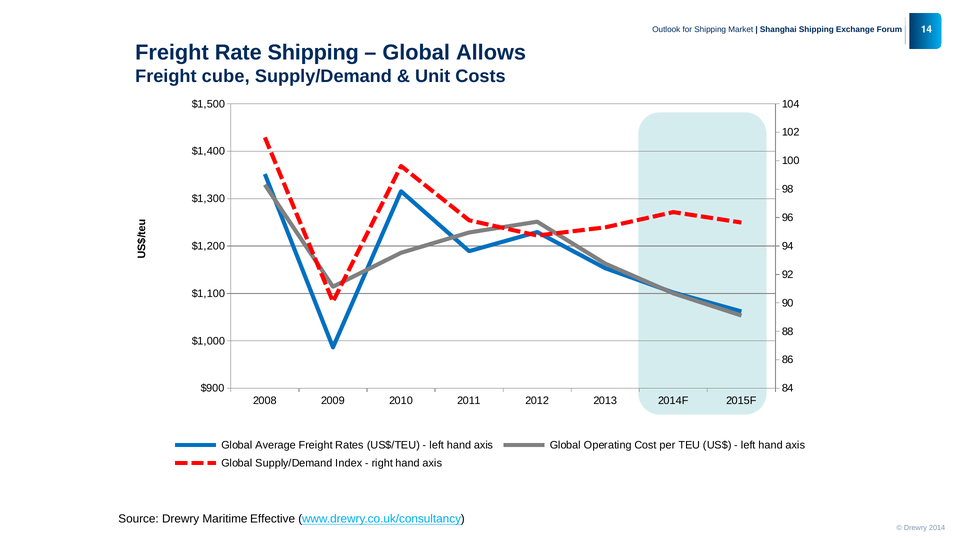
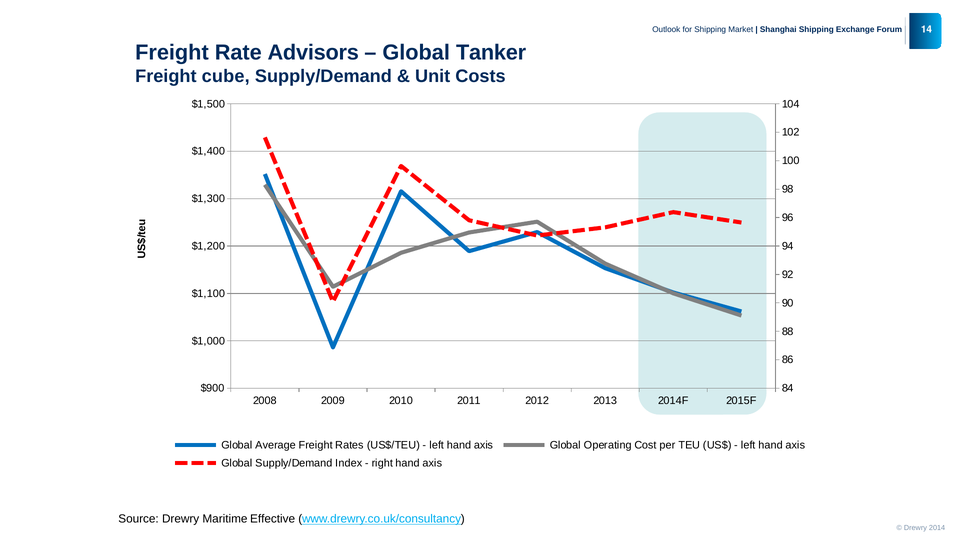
Rate Shipping: Shipping -> Advisors (313, 53)
Allows: Allows -> Tanker (491, 53)
